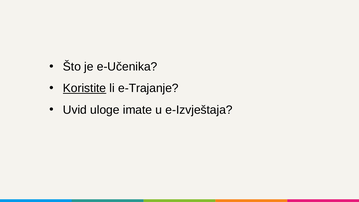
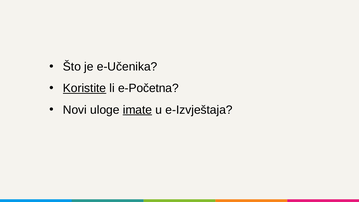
e-Trajanje: e-Trajanje -> e-Početna (148, 88)
Uvid: Uvid -> Novi (75, 110)
imate underline: none -> present (137, 110)
